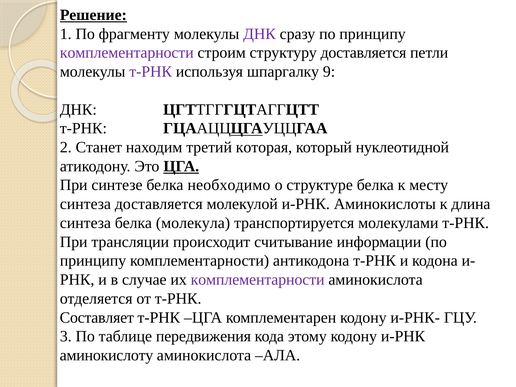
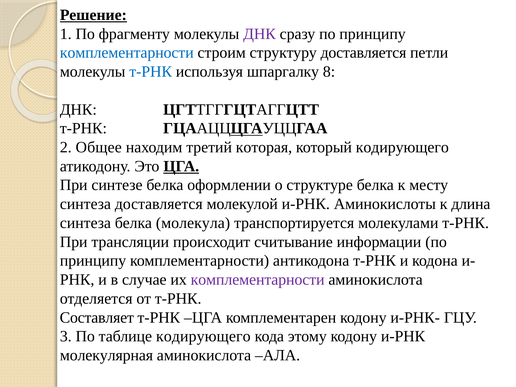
комплементарности colour: purple -> blue (127, 53)
т-РНК colour: purple -> blue (151, 72)
9: 9 -> 8 (329, 72)
Станет: Станет -> Общее (99, 147)
который нуклеотидной: нуклеотидной -> кодирующего (402, 147)
необходимо: необходимо -> оформлении (229, 185)
таблице передвижения: передвижения -> кодирующего (203, 336)
аминокислоту: аминокислоту -> молекулярная (106, 355)
